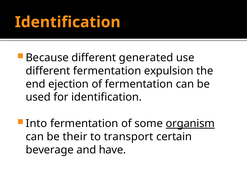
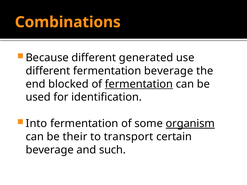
Identification: Identification -> Combinations (68, 22)
fermentation expulsion: expulsion -> beverage (169, 71)
ejection: ejection -> blocked (68, 84)
fermentation underline: none -> present (139, 84)
have: have -> such (112, 150)
